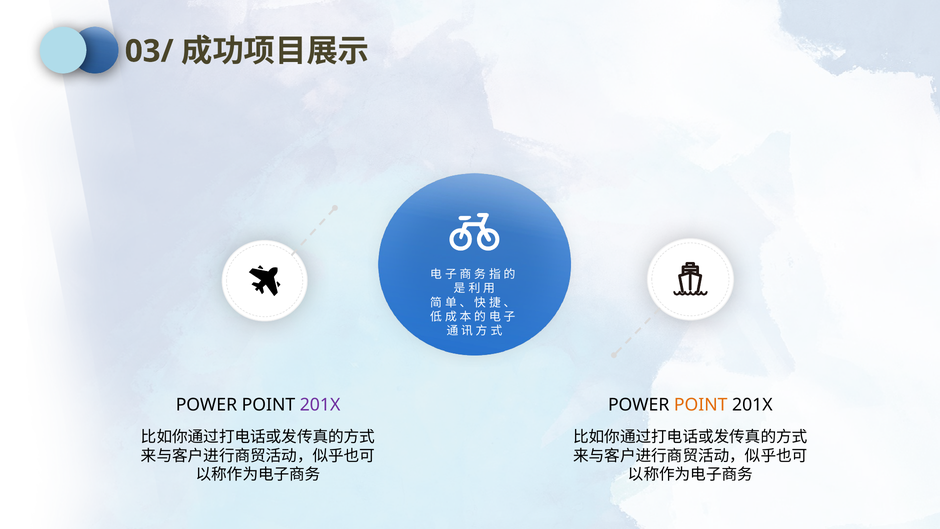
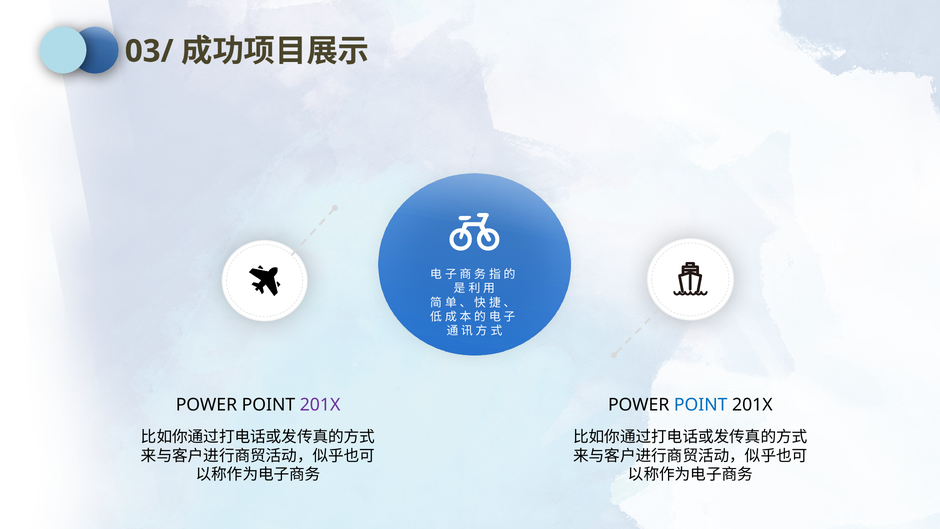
POINT colour: orange -> blue (701, 405)
